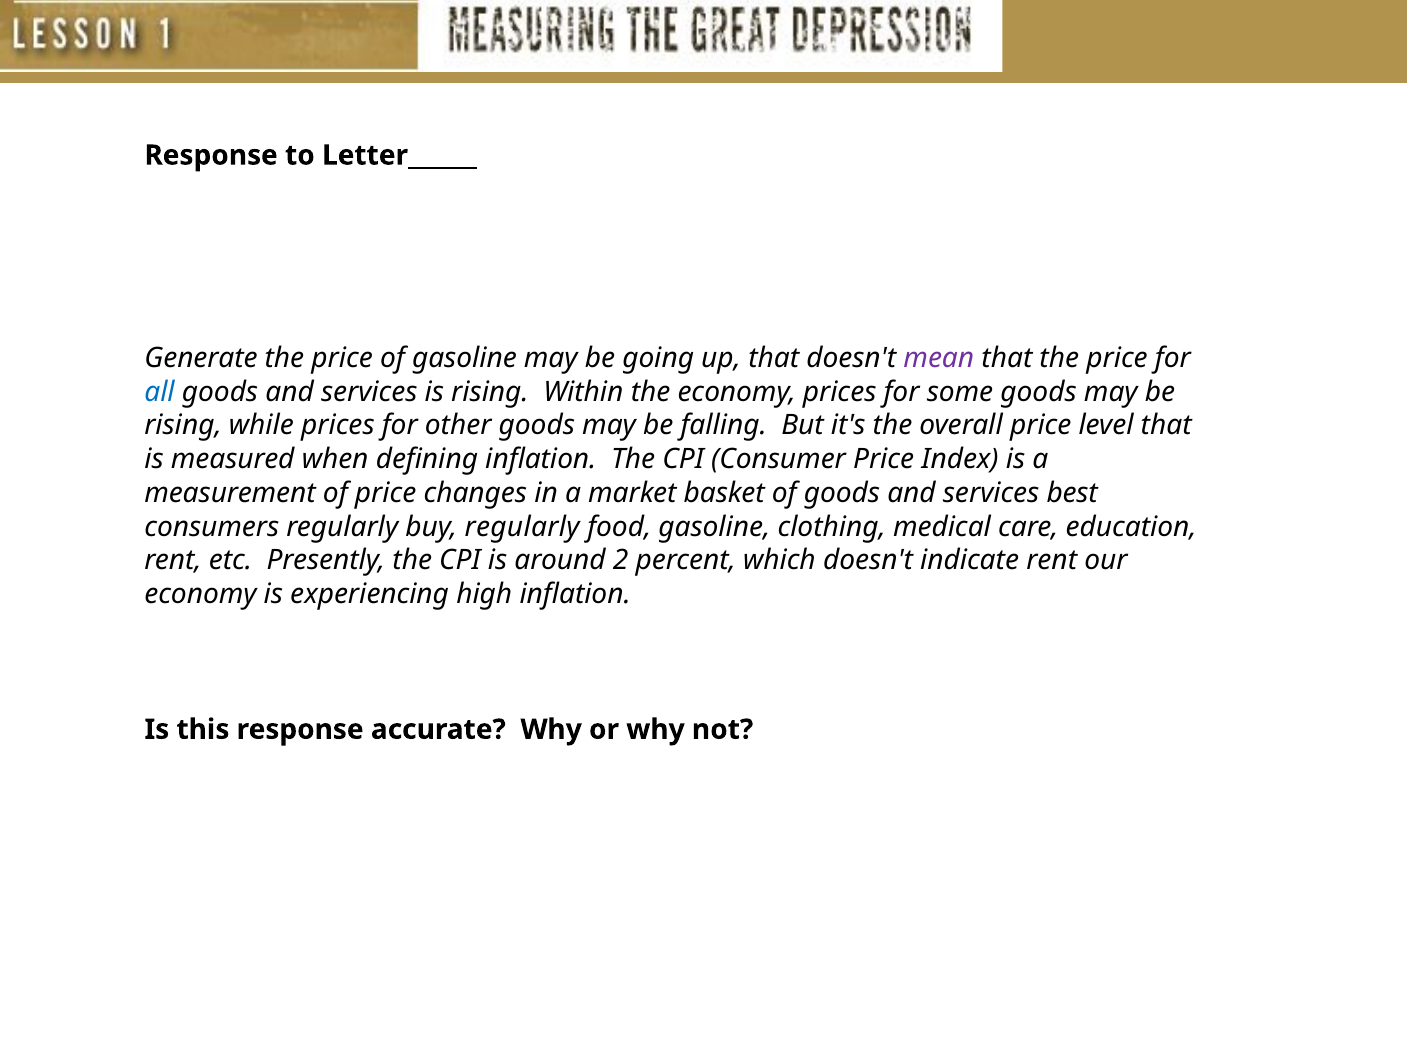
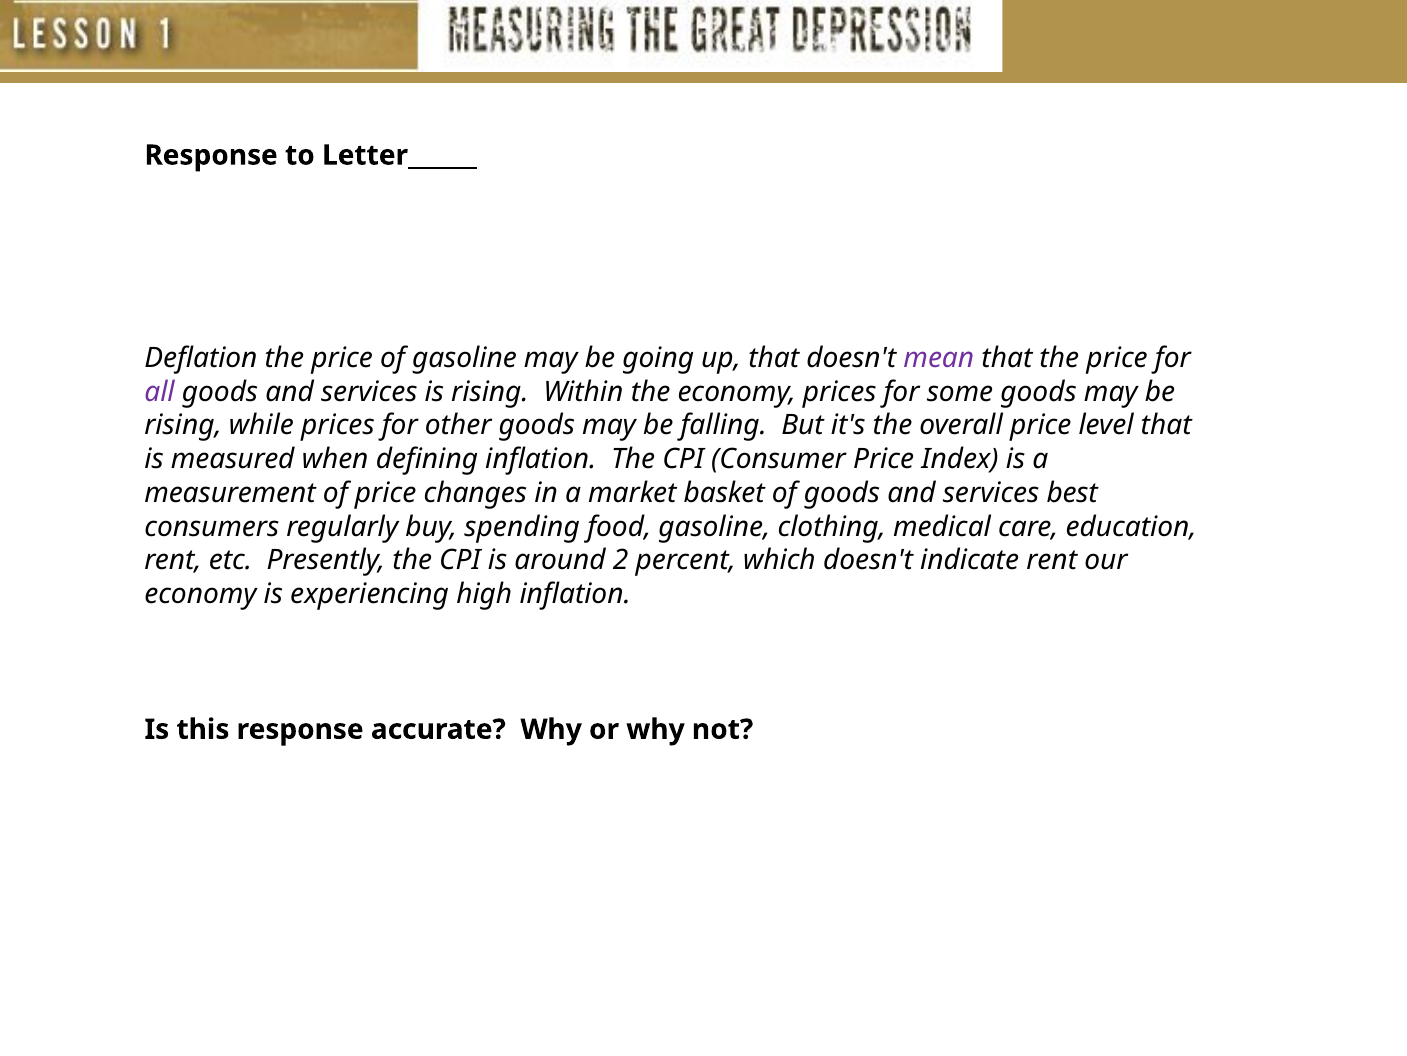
Generate: Generate -> Deflation (201, 358)
all colour: blue -> purple (160, 391)
buy regularly: regularly -> spending (522, 526)
